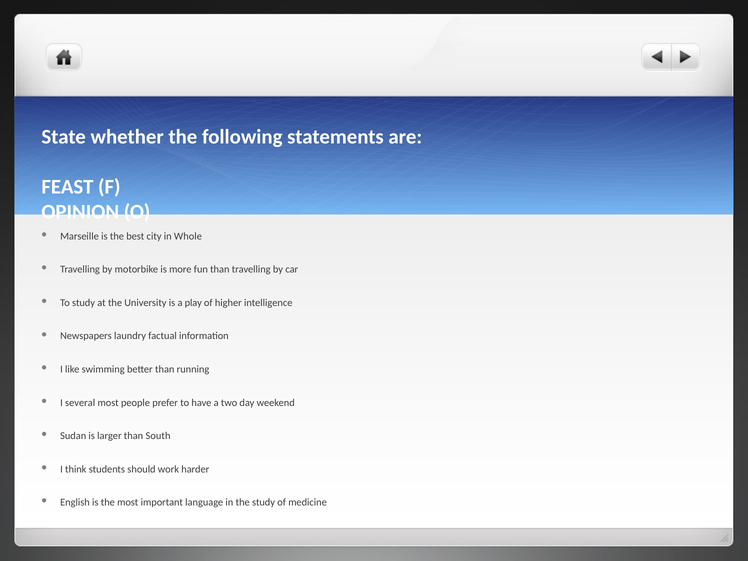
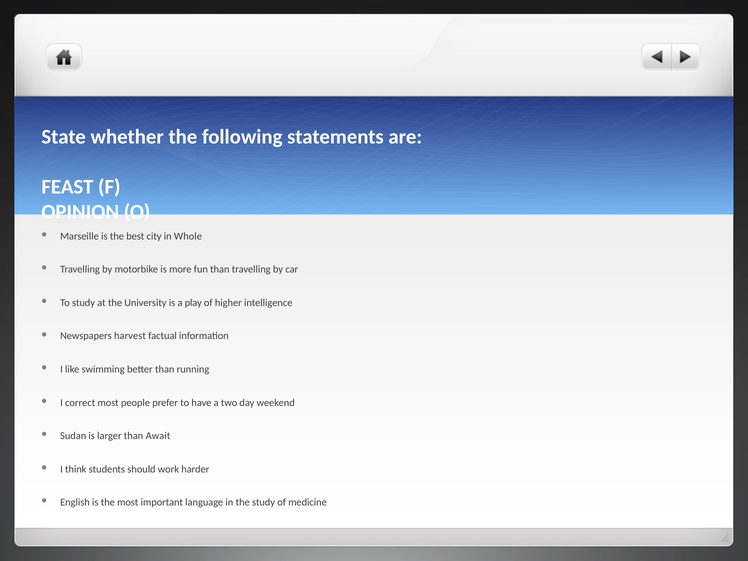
laundry: laundry -> harvest (130, 336)
several: several -> correct (80, 403)
South: South -> Await (158, 436)
